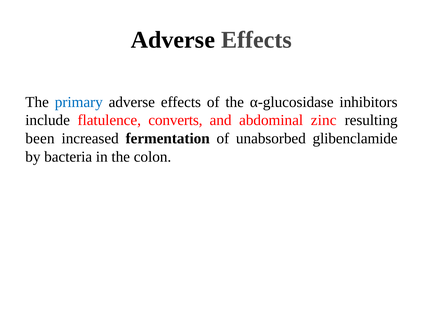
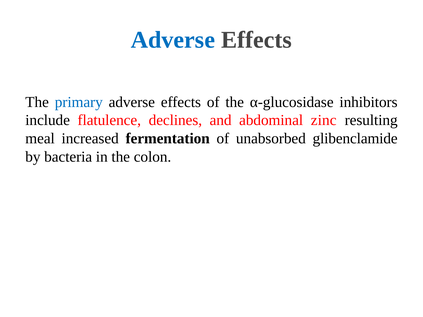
Adverse colour: black -> blue (173, 40)
converts: converts -> declines (175, 120)
been: been -> meal (40, 139)
